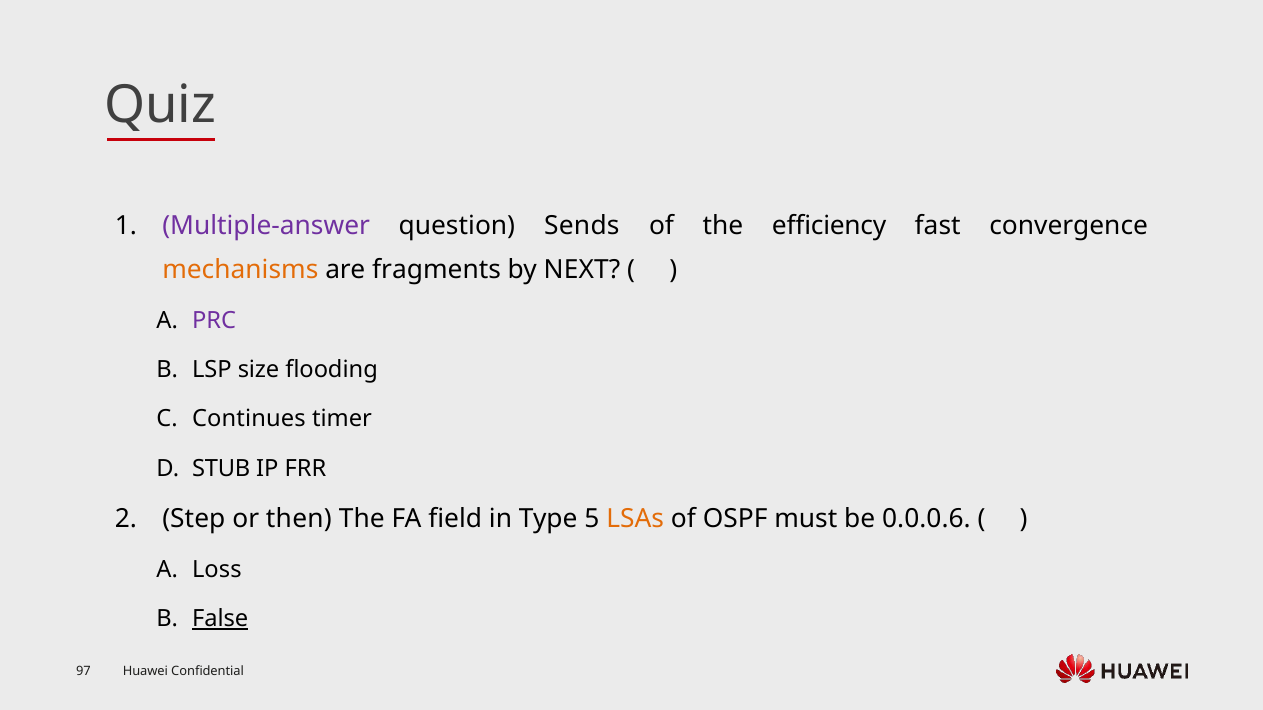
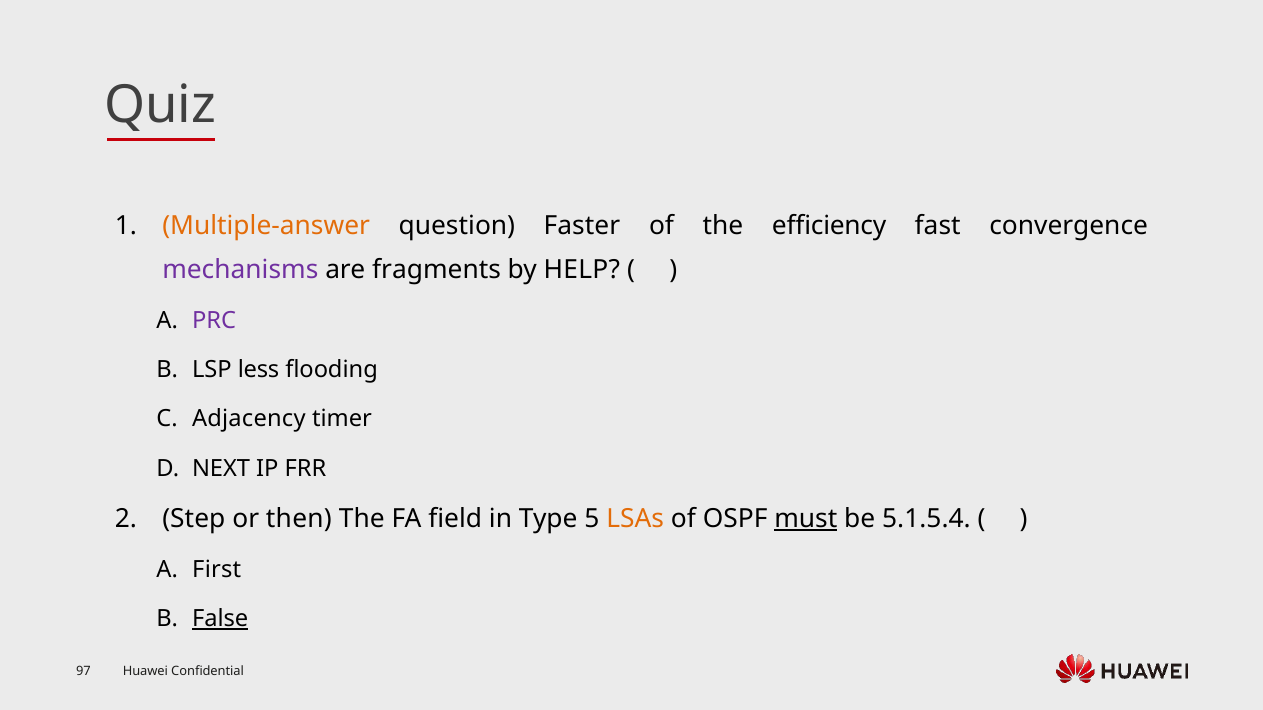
Multiple-answer colour: purple -> orange (266, 226)
Sends: Sends -> Faster (582, 226)
mechanisms colour: orange -> purple (240, 270)
NEXT: NEXT -> HELP (582, 270)
size: size -> less (259, 370)
Continues: Continues -> Adjacency (249, 419)
STUB: STUB -> NEXT (221, 468)
must underline: none -> present (806, 519)
0.0.0.6: 0.0.0.6 -> 5.1.5.4 (926, 519)
Loss: Loss -> First (217, 570)
